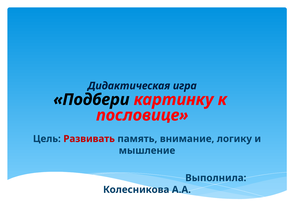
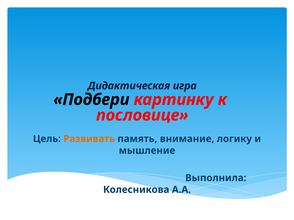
Развивать colour: red -> orange (89, 139)
